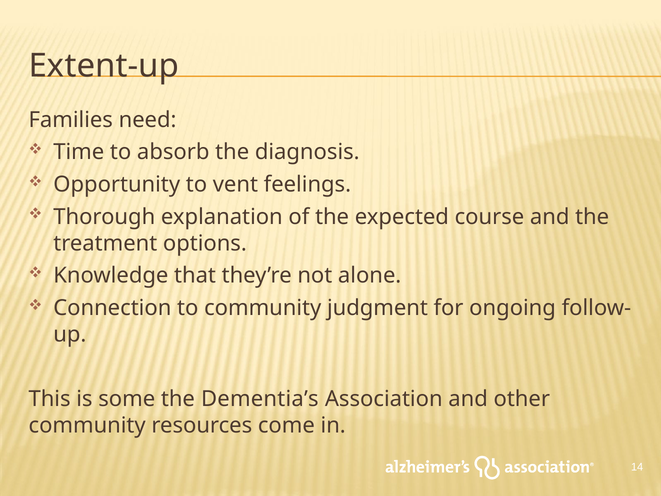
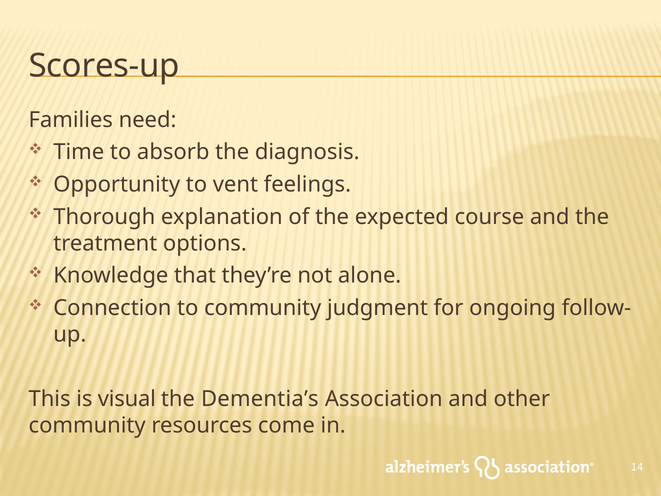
Extent-up: Extent-up -> Scores-up (104, 66)
some: some -> visual (127, 399)
